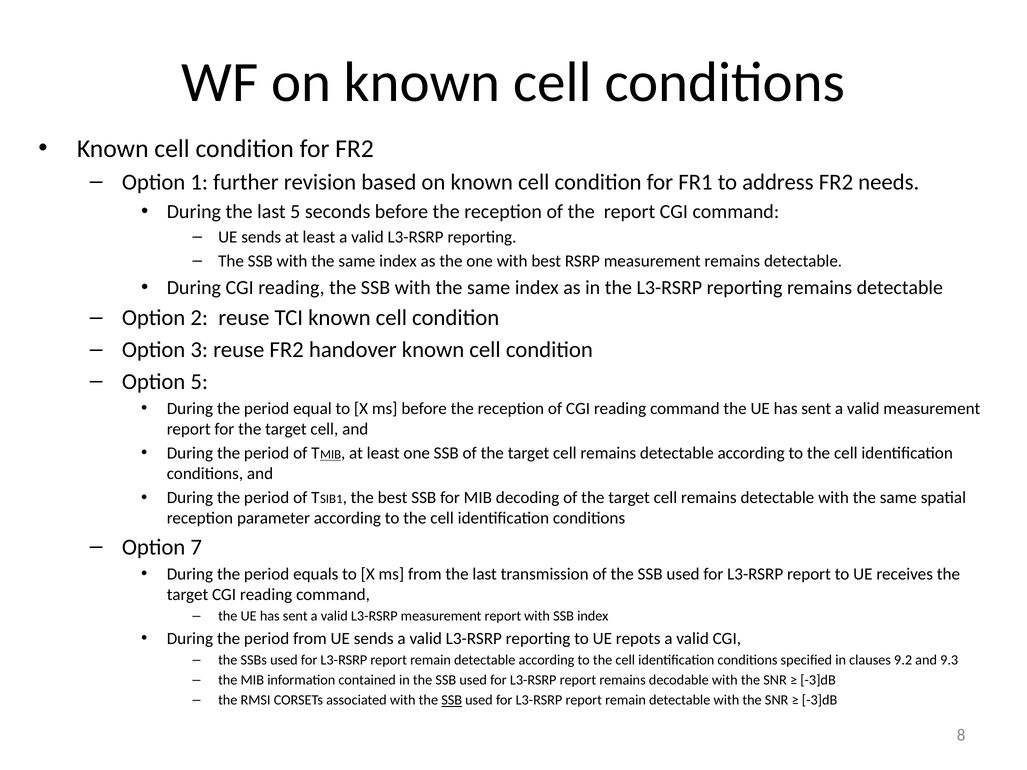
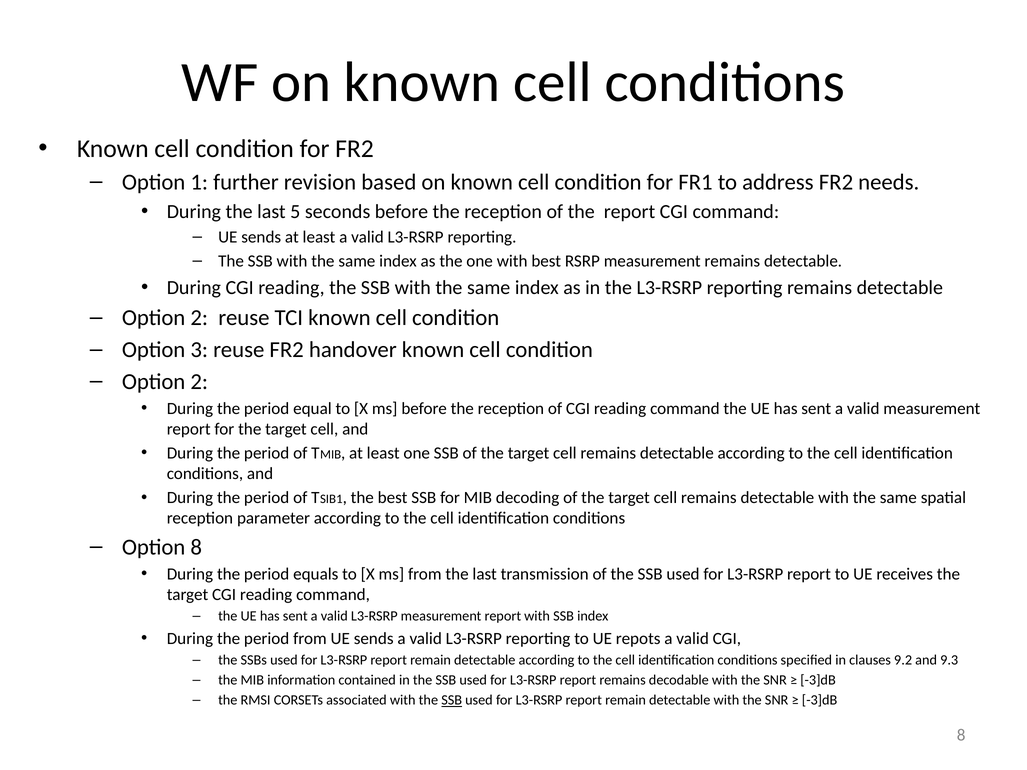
5: 5 -> 2 (199, 382)
MIB underline: present -> none (331, 455)
Option 7: 7 -> 8 (196, 547)
